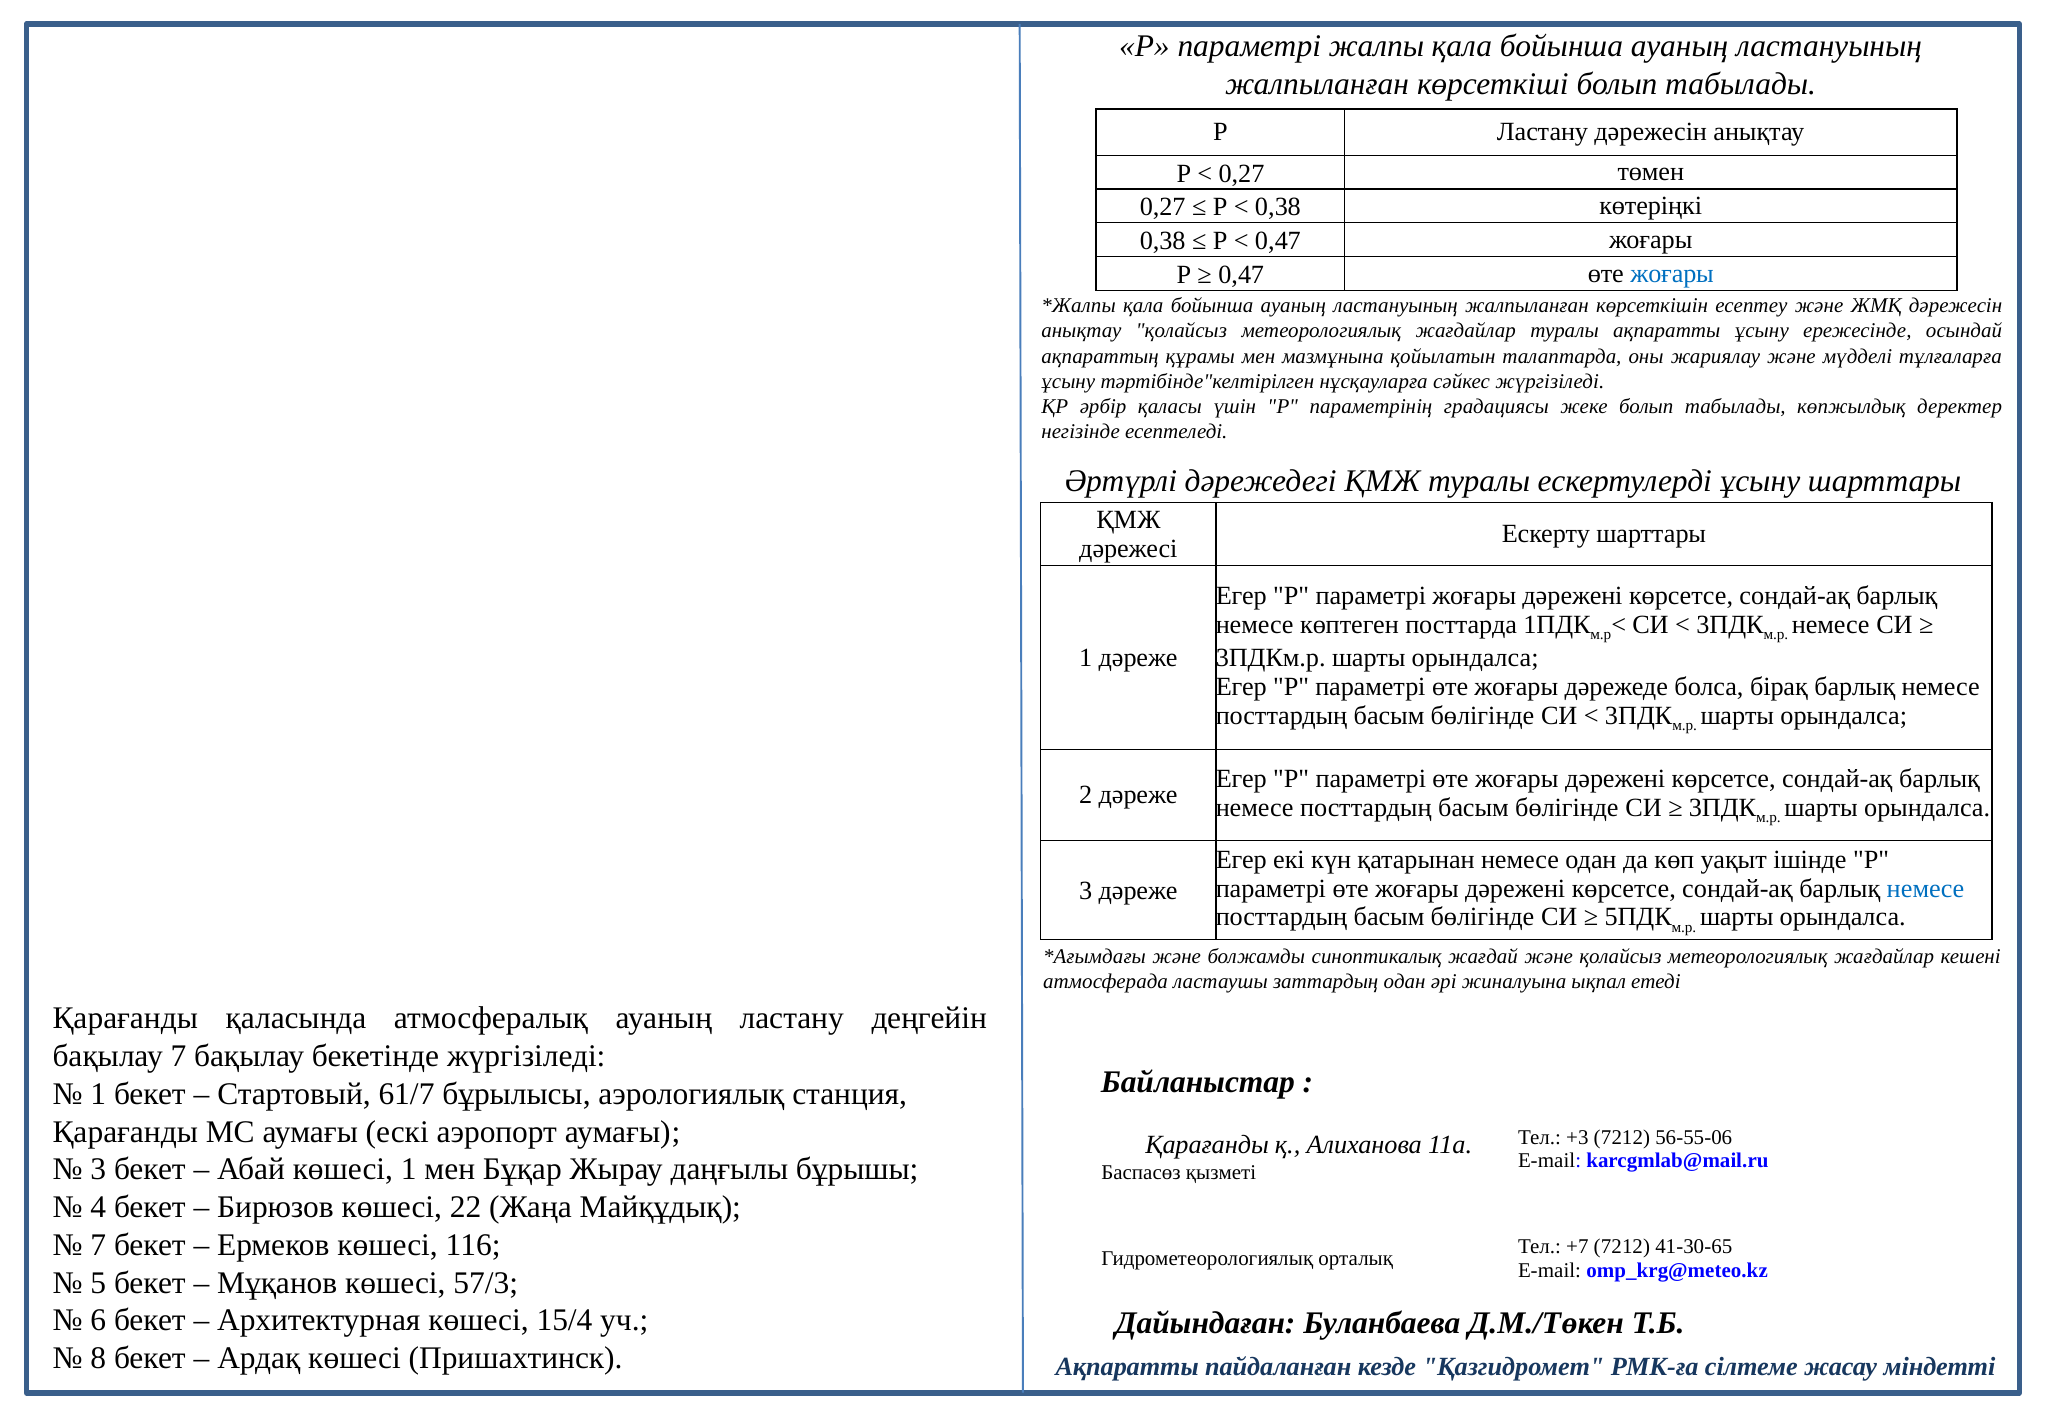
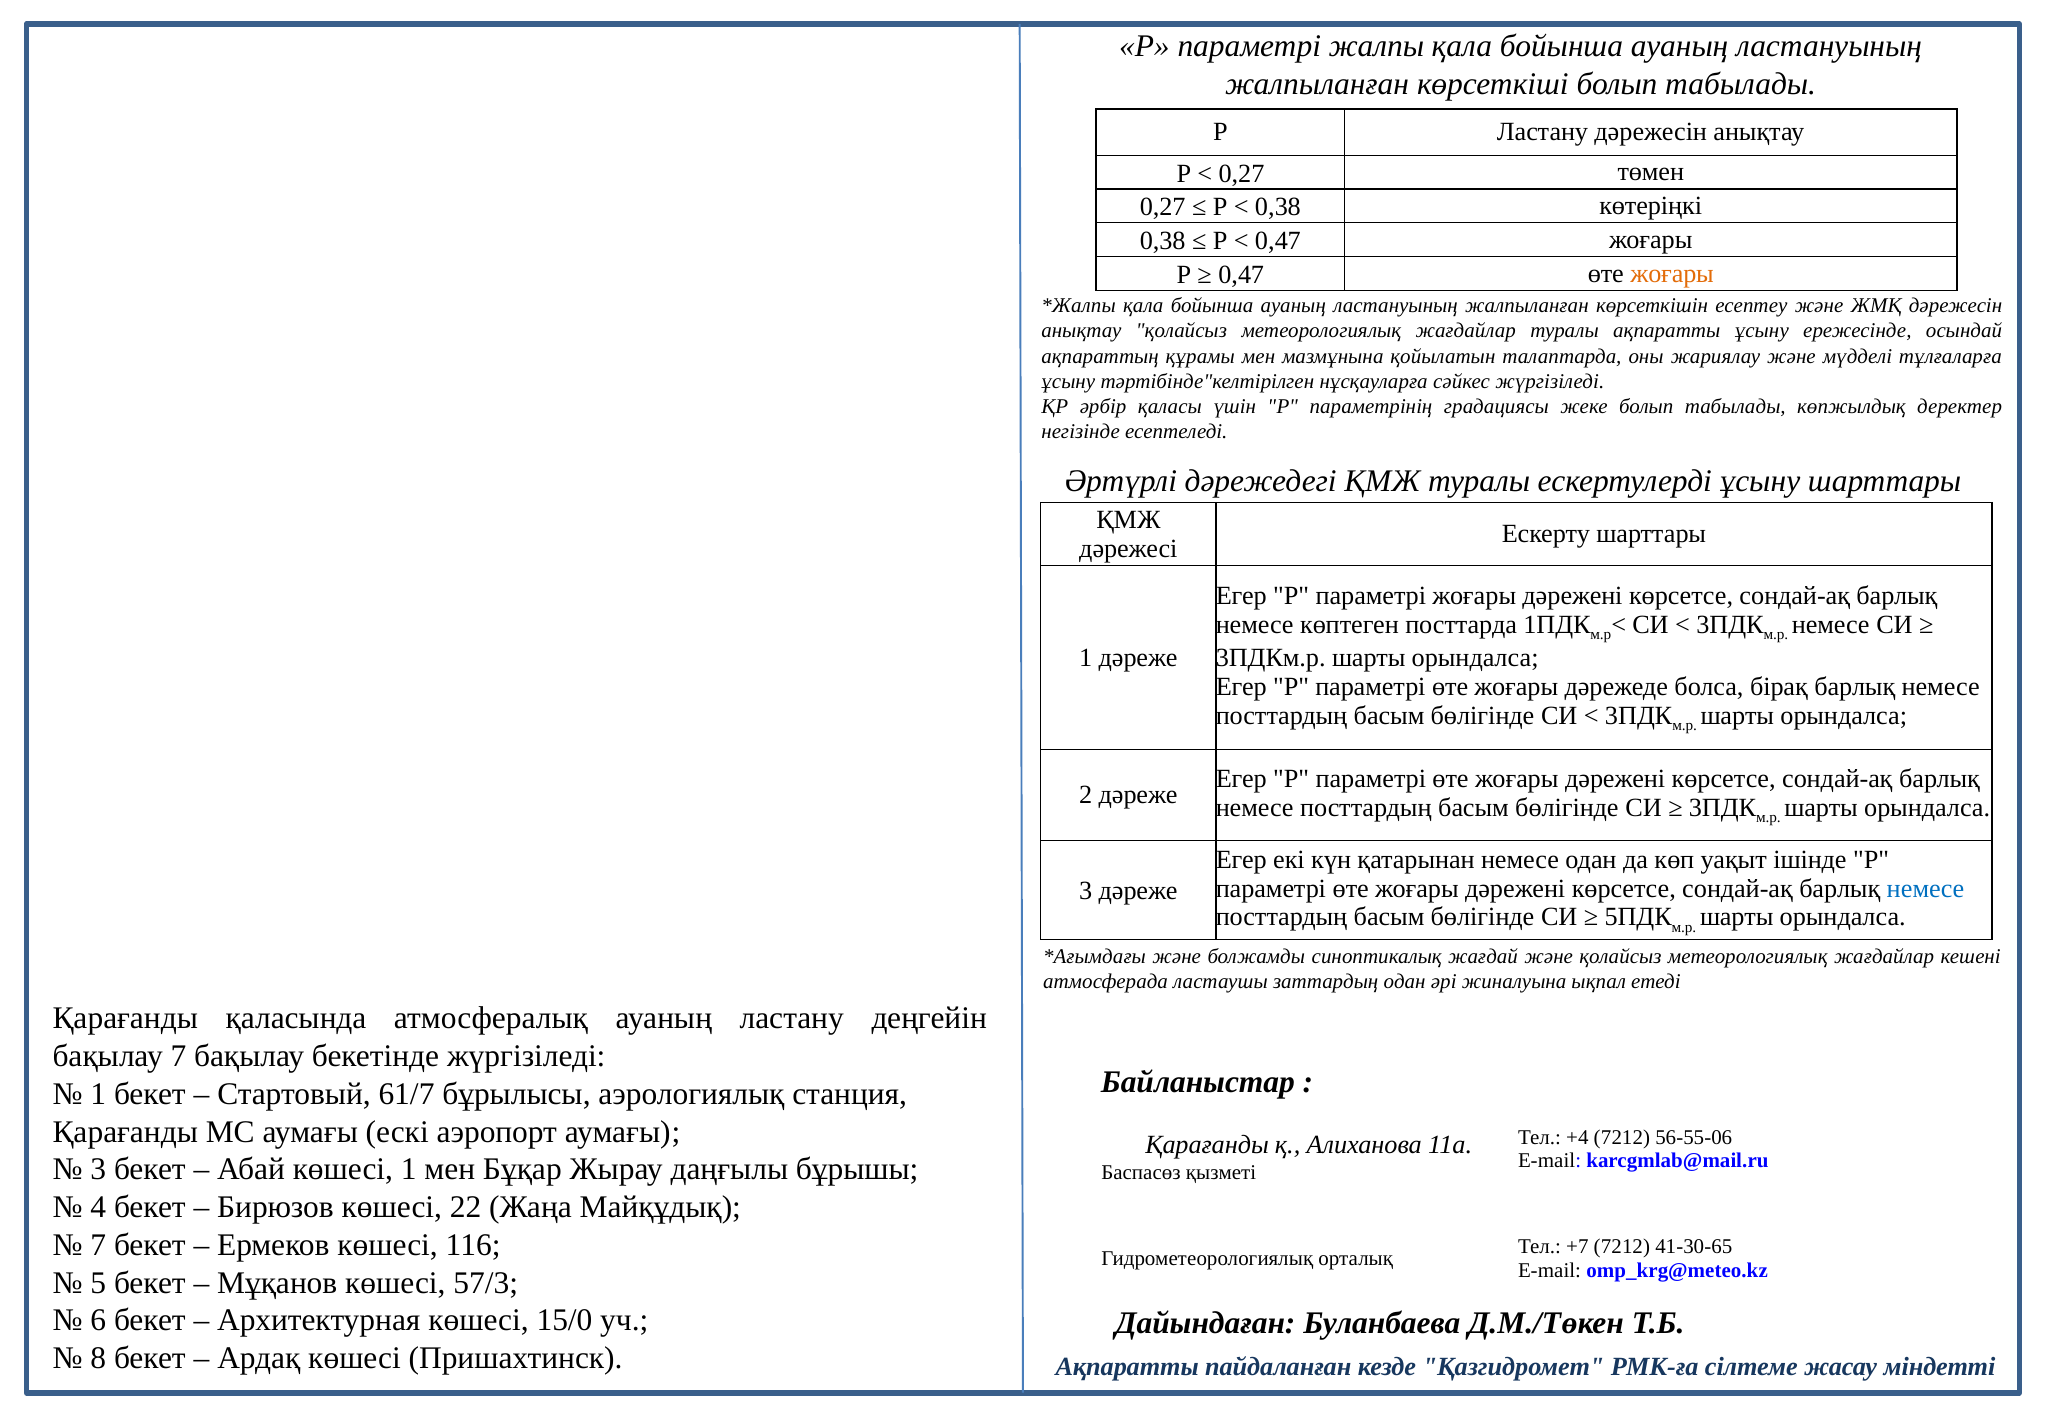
жоғары colour: blue -> orange (1672, 274)
+3: +3 -> +4 (1577, 1137)
15/4: 15/4 -> 15/0 (564, 1320)
